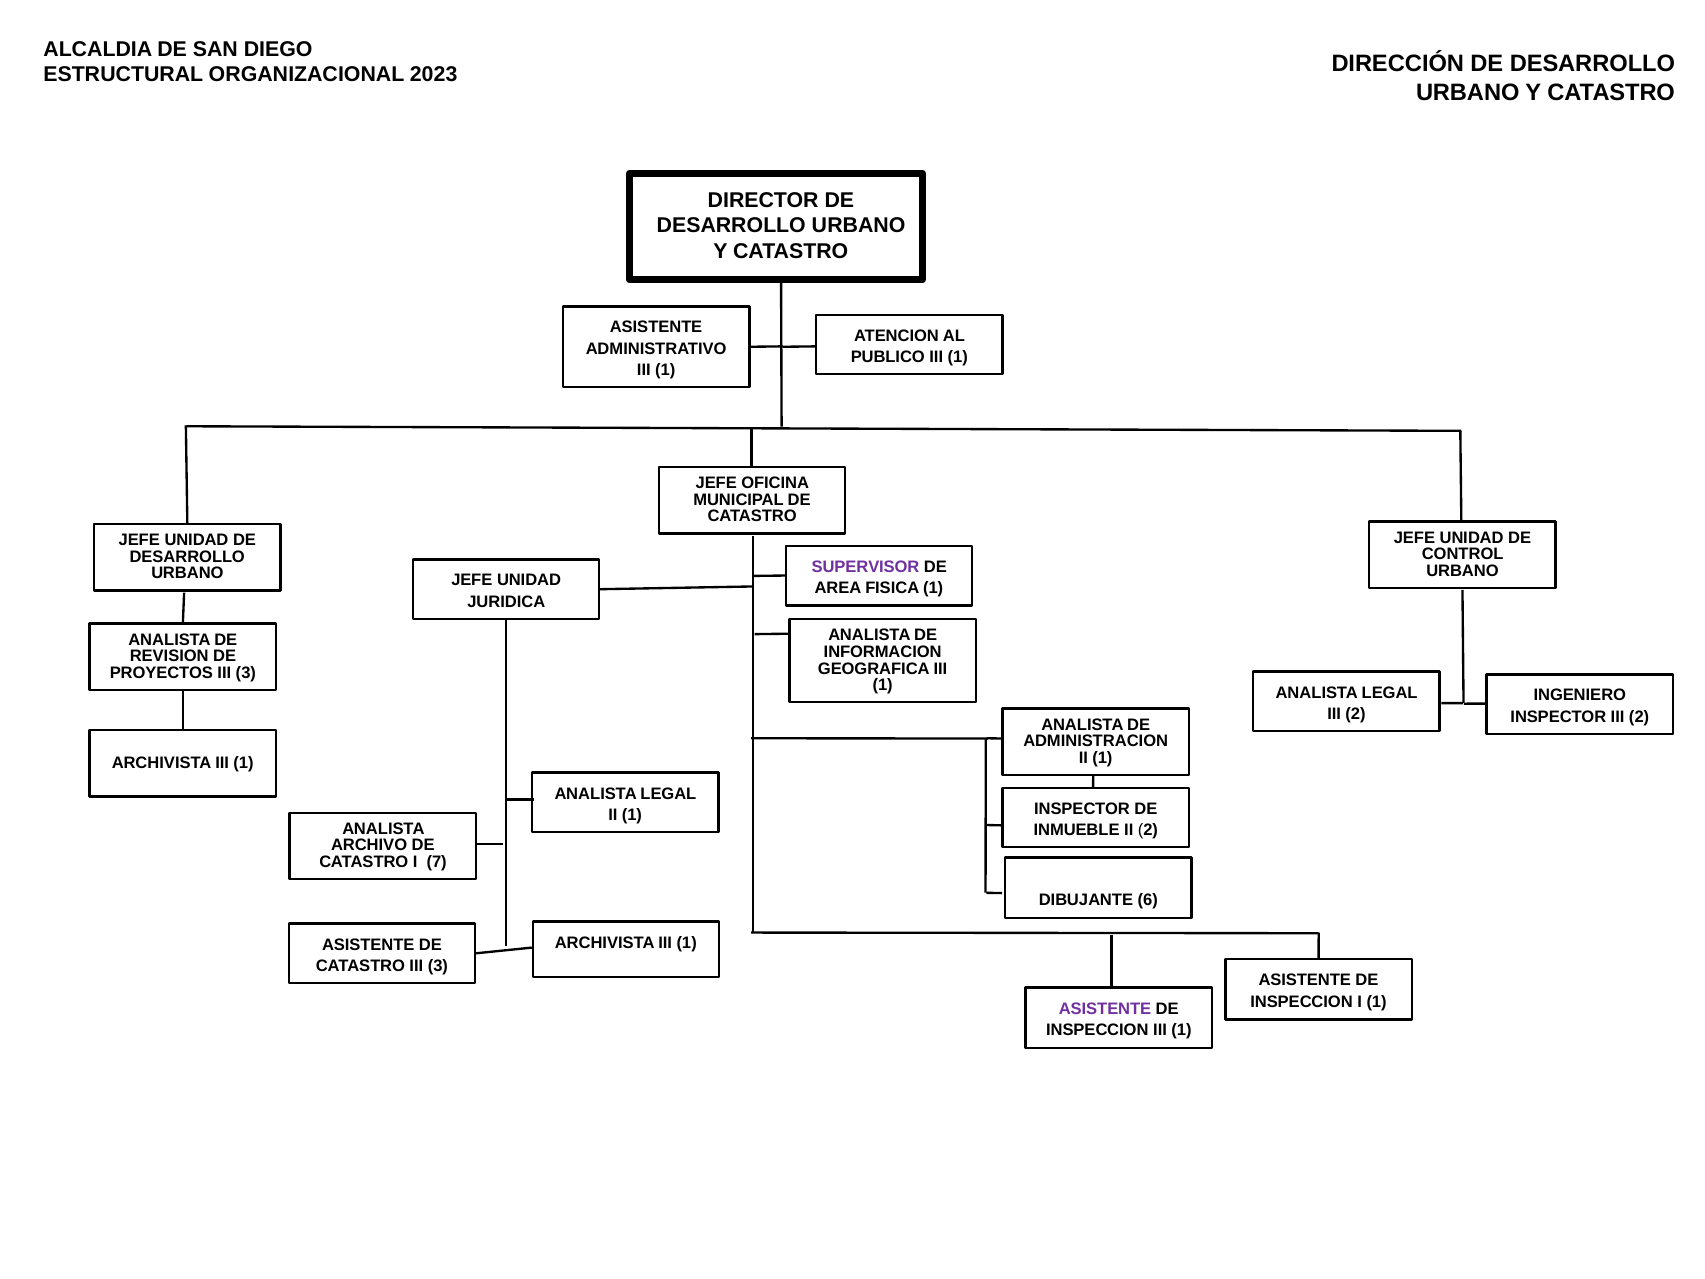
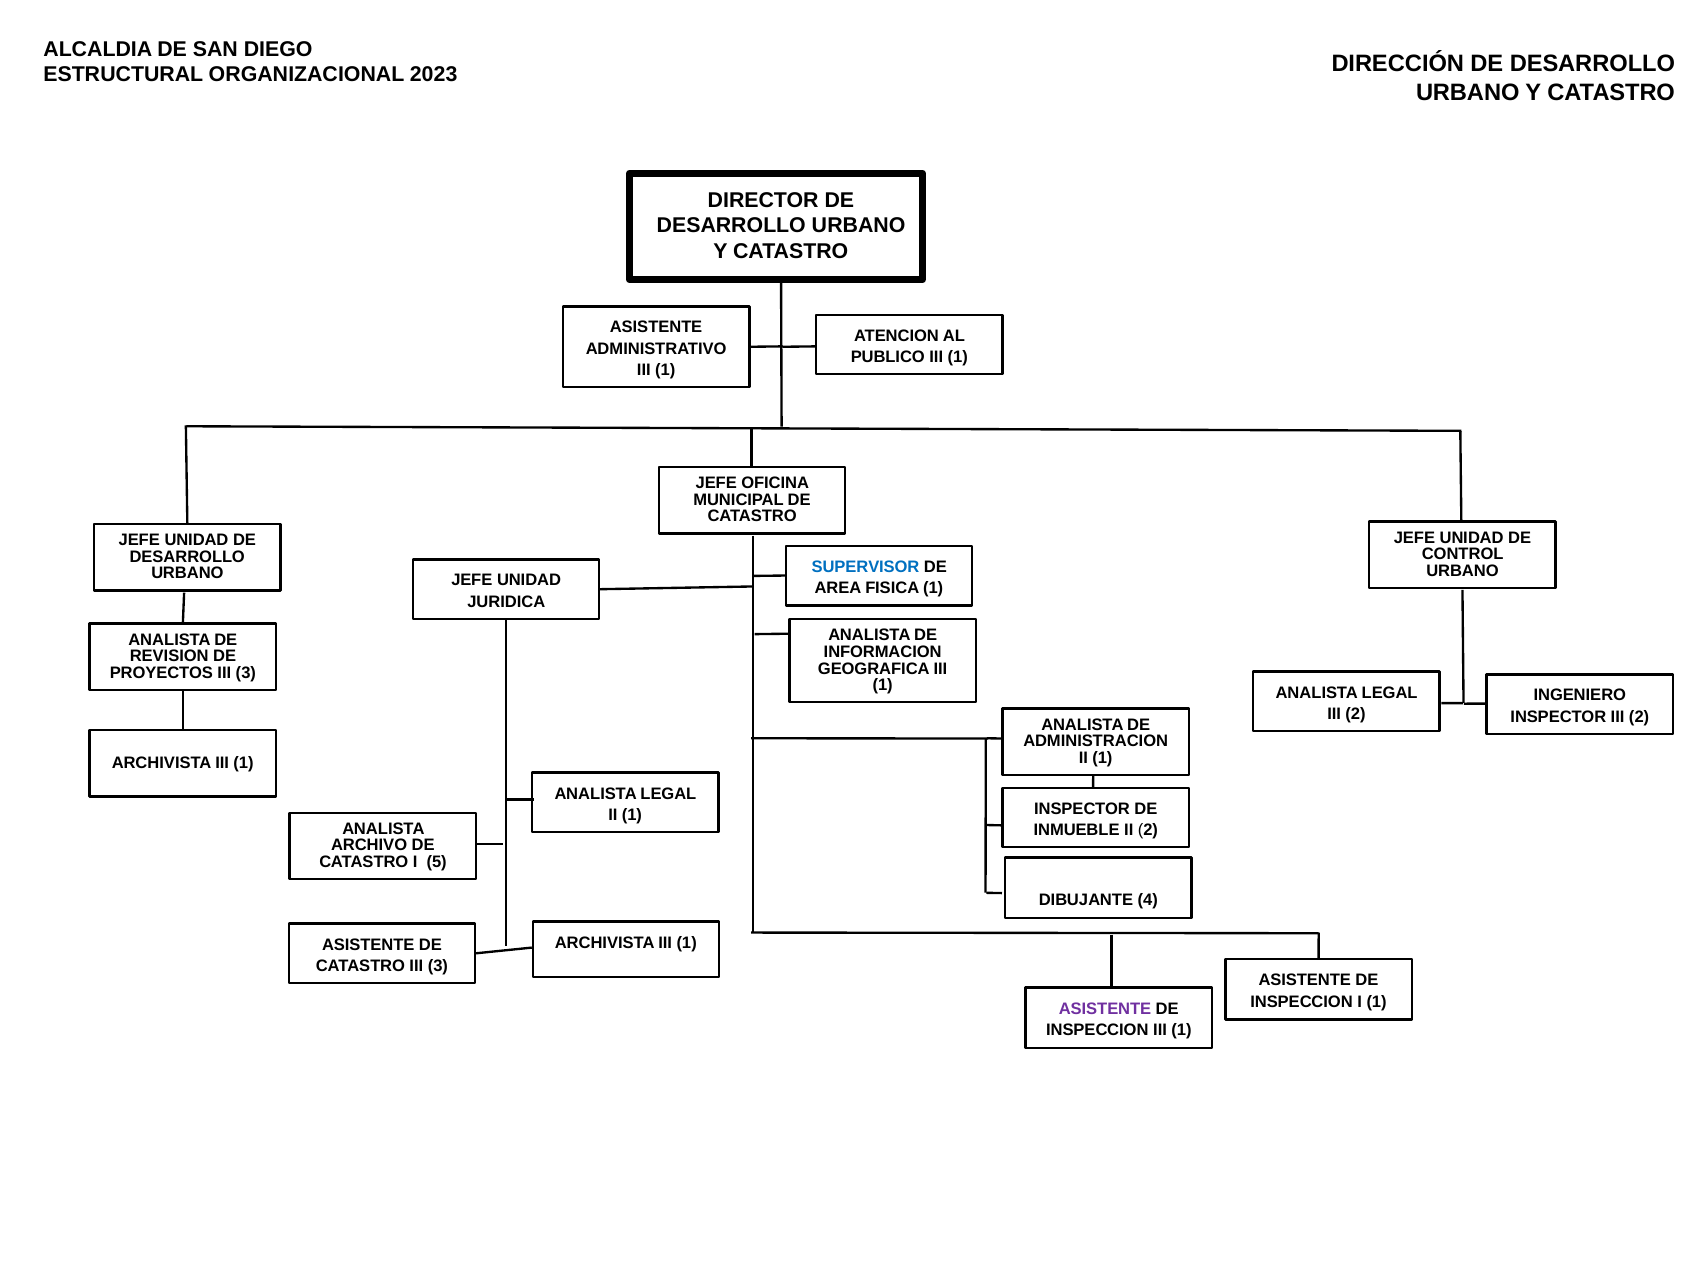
SUPERVISOR colour: purple -> blue (866, 567)
7: 7 -> 5 (437, 862)
6: 6 -> 4 (1148, 900)
